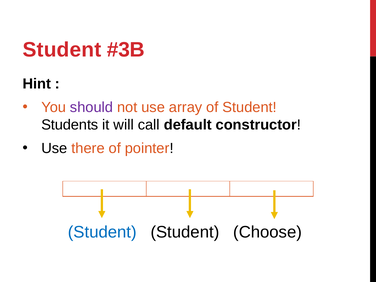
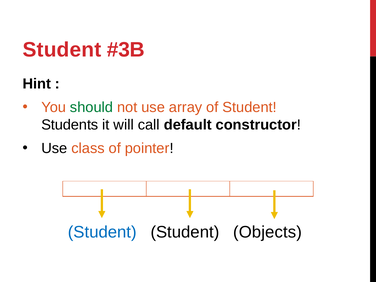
should colour: purple -> green (92, 107)
there: there -> class (88, 148)
Choose: Choose -> Objects (268, 232)
